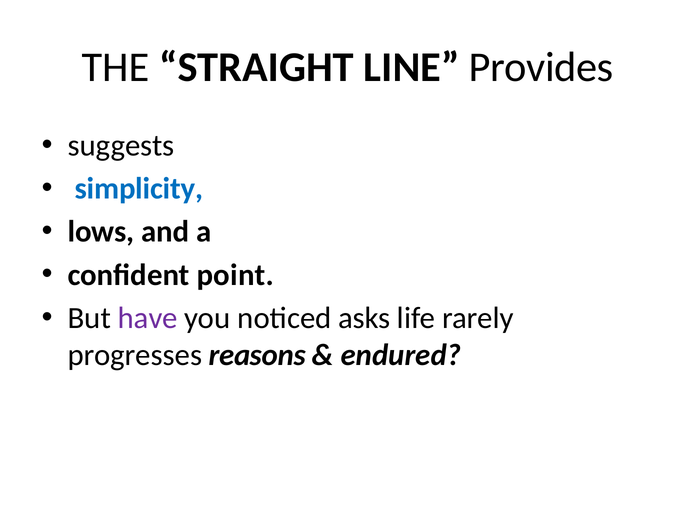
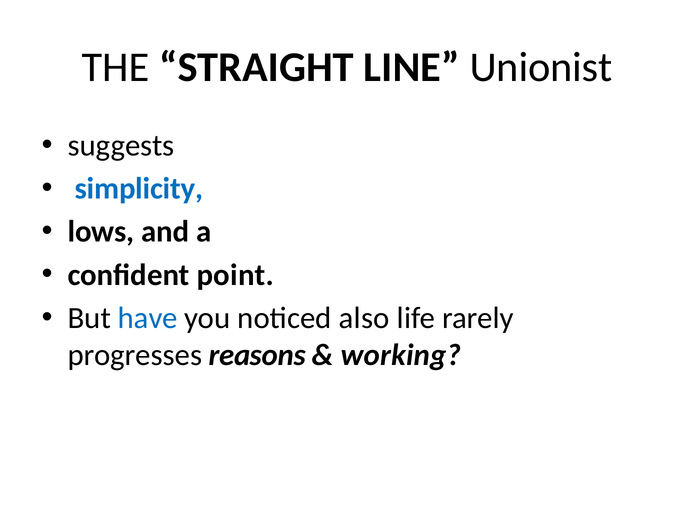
Provides: Provides -> Unionist (541, 67)
have colour: purple -> blue (148, 318)
asks: asks -> also (364, 318)
endured: endured -> working (401, 355)
